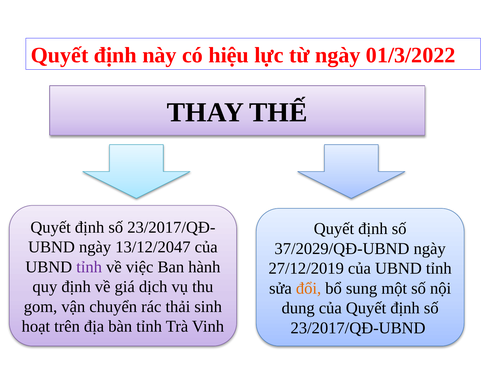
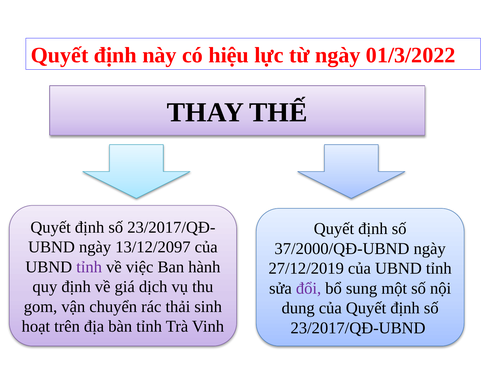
13/12/2047: 13/12/2047 -> 13/12/2097 (153, 247)
37/2029/QĐ-UBND: 37/2029/QĐ-UBND -> 37/2000/QĐ-UBND (342, 249)
đổi colour: orange -> purple (309, 288)
